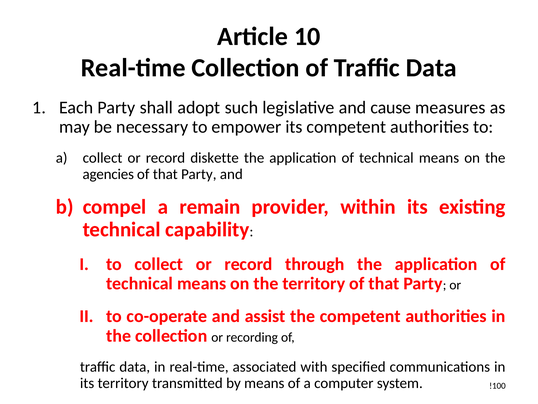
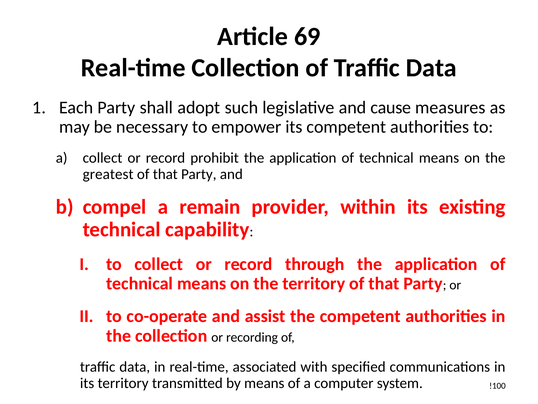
10: 10 -> 69 (307, 36)
diskette: diskette -> prohibit (215, 158)
agencies: agencies -> greatest (108, 174)
